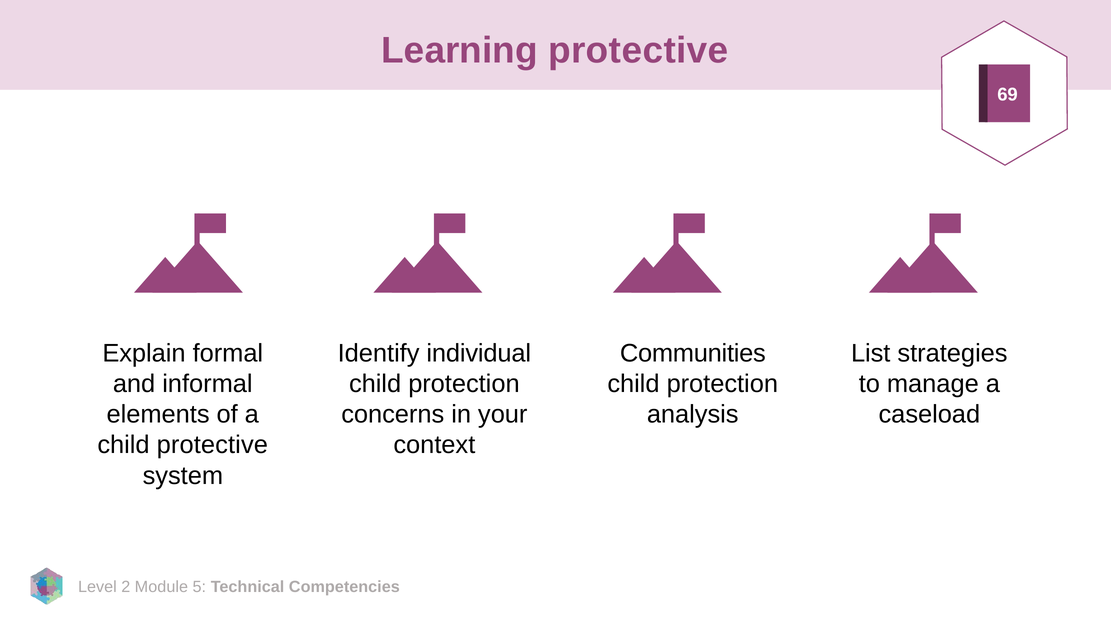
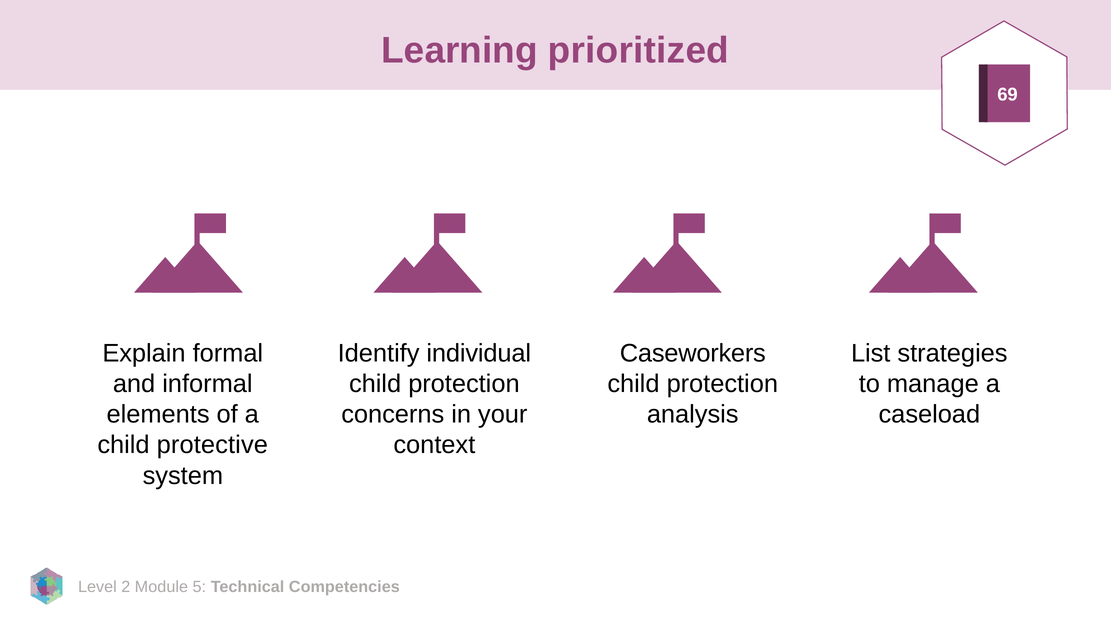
Learning protective: protective -> prioritized (638, 50)
Communities: Communities -> Caseworkers (693, 353)
